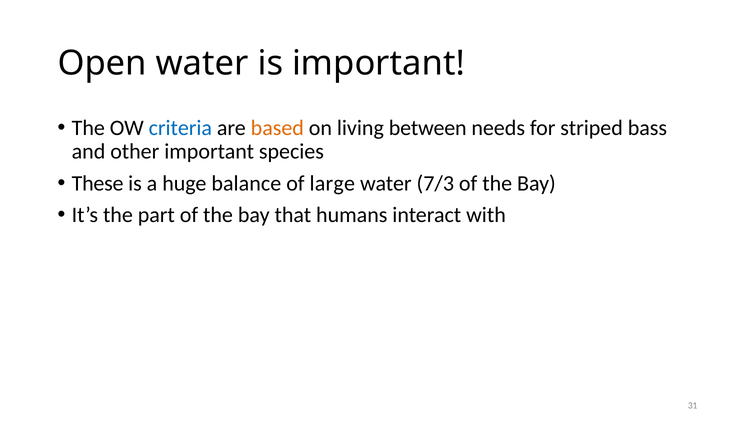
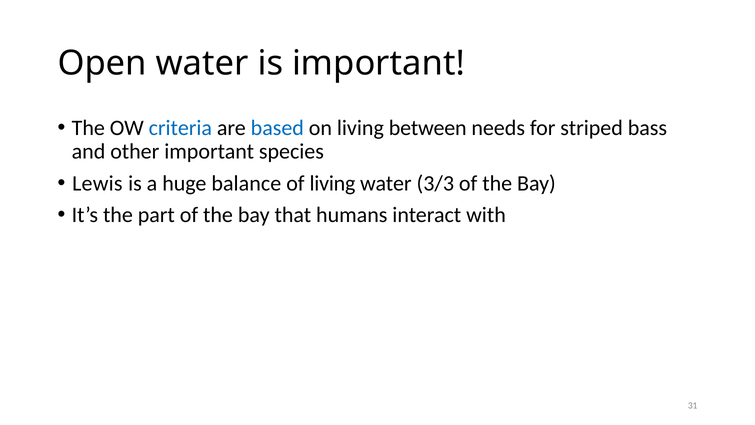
based colour: orange -> blue (277, 128)
These: These -> Lewis (97, 183)
of large: large -> living (332, 183)
7/3: 7/3 -> 3/3 (435, 183)
